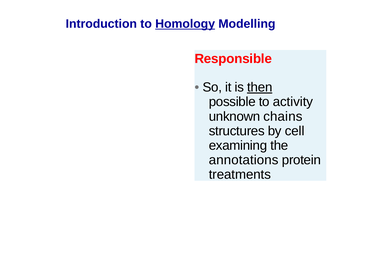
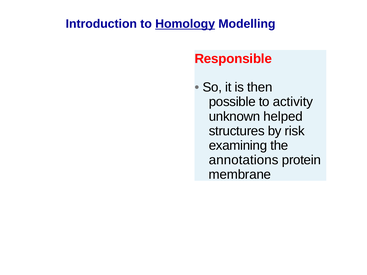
then underline: present -> none (260, 87)
chains: chains -> helped (283, 117)
cell: cell -> risk (295, 131)
treatments: treatments -> membrane (240, 175)
